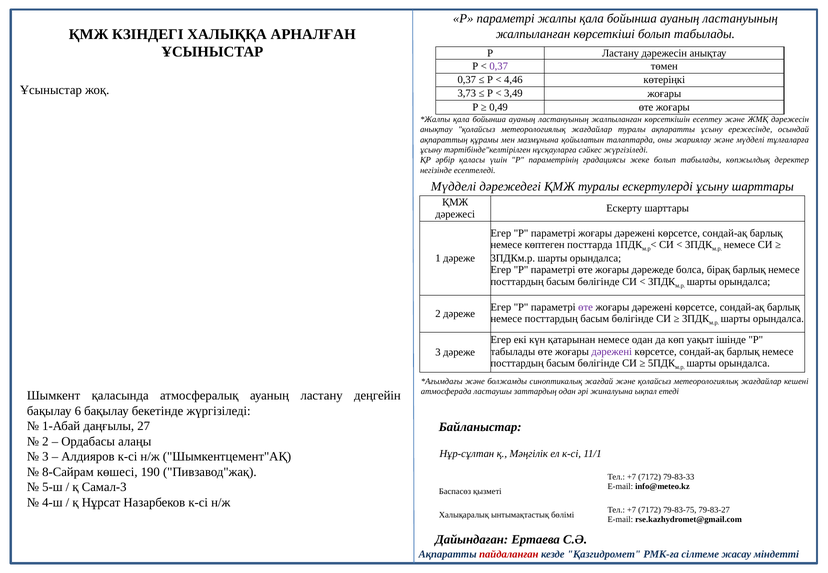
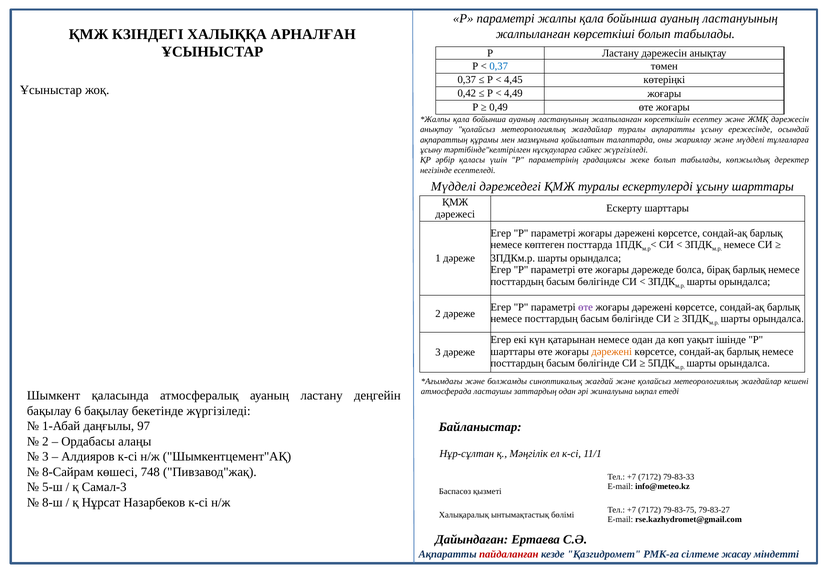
0,37 colour: purple -> blue (499, 66)
4,46: 4,46 -> 4,45 (513, 80)
3,73: 3,73 -> 0,42 (467, 93)
3,49: 3,49 -> 4,49 (513, 93)
табылады: табылады -> шарттары (513, 352)
дәрежені colour: purple -> orange (612, 352)
27: 27 -> 97 (144, 426)
190: 190 -> 748 (150, 472)
4-ш: 4-ш -> 8-ш (52, 503)
